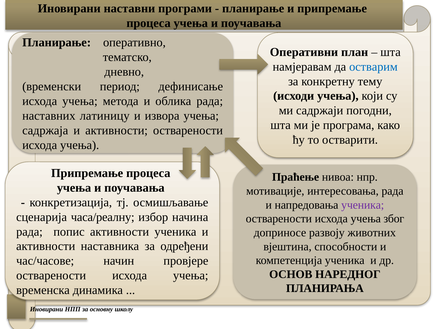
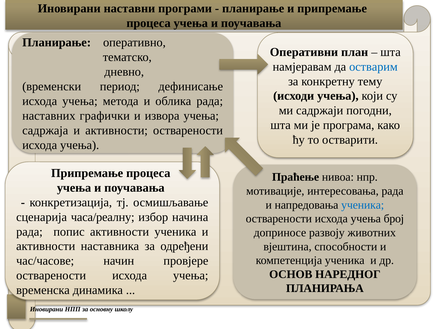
латиницу: латиницу -> графички (105, 116)
ученика colour: purple -> blue (363, 205)
због: због -> број (394, 219)
